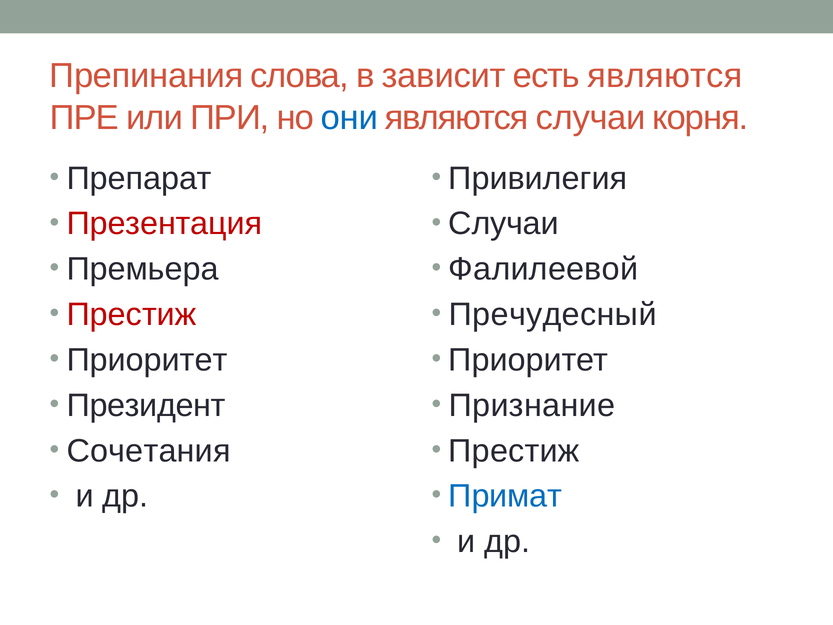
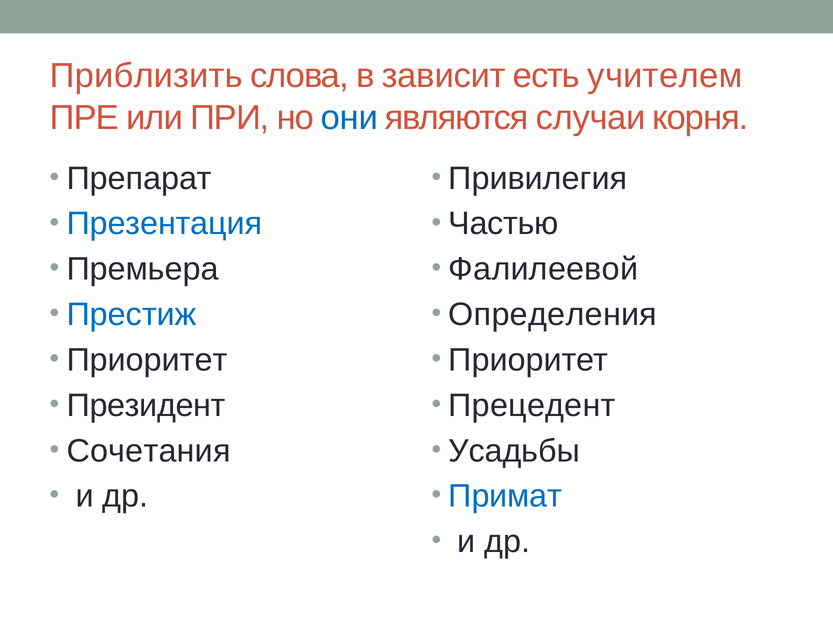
Препинания: Препинания -> Приблизить (146, 76)
есть являются: являются -> учителем (665, 76)
Презентация colour: red -> blue (164, 224)
Случаи: Случаи -> Частью (504, 224)
Престиж colour: red -> blue (132, 314)
Пречудесный: Пречудесный -> Определения (553, 314)
Признание: Признание -> Прецедент (532, 405)
Престиж: Престиж -> Усадьбы (514, 451)
